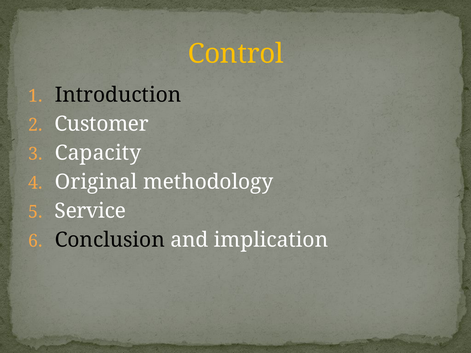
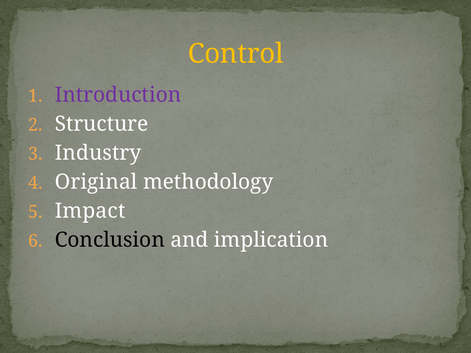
Introduction colour: black -> purple (118, 95)
Customer: Customer -> Structure (101, 124)
Capacity: Capacity -> Industry (98, 153)
Service: Service -> Impact (90, 211)
